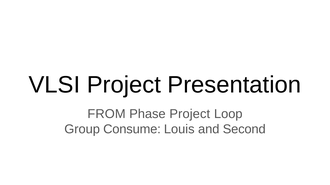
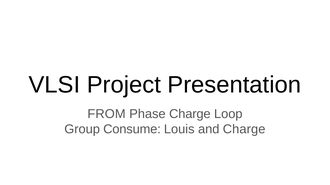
Phase Project: Project -> Charge (190, 114)
and Second: Second -> Charge (244, 130)
